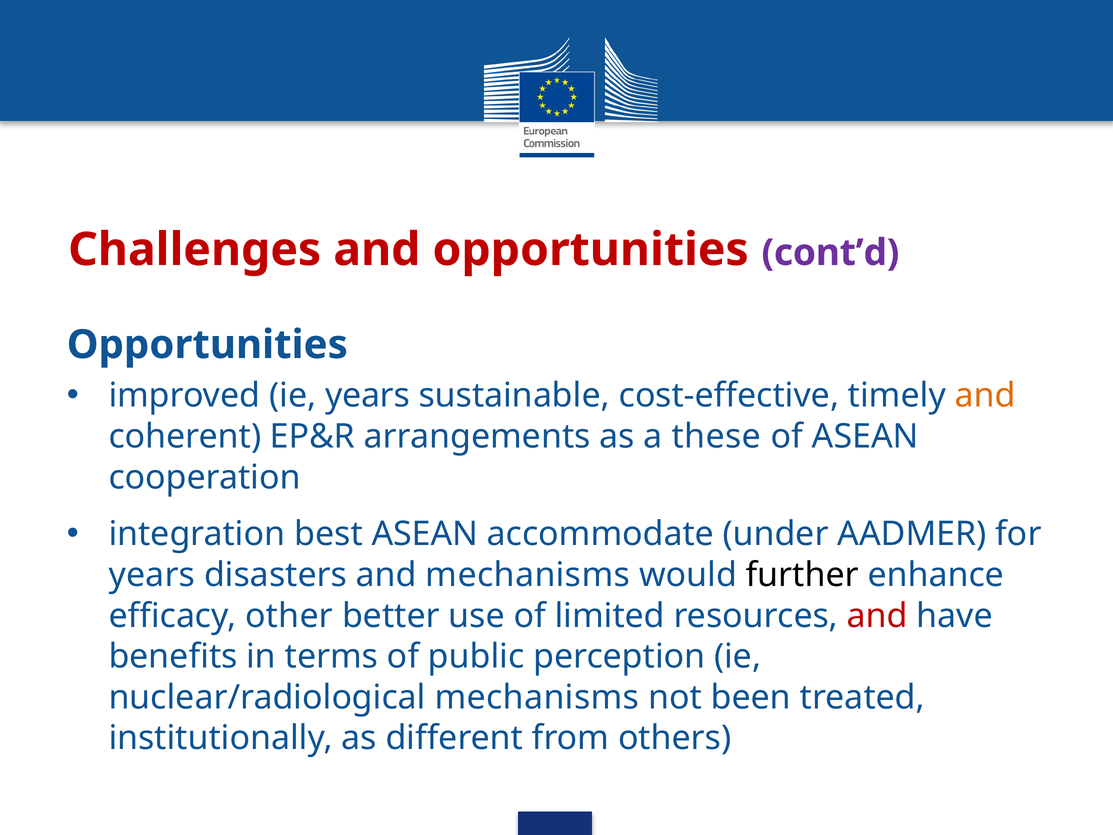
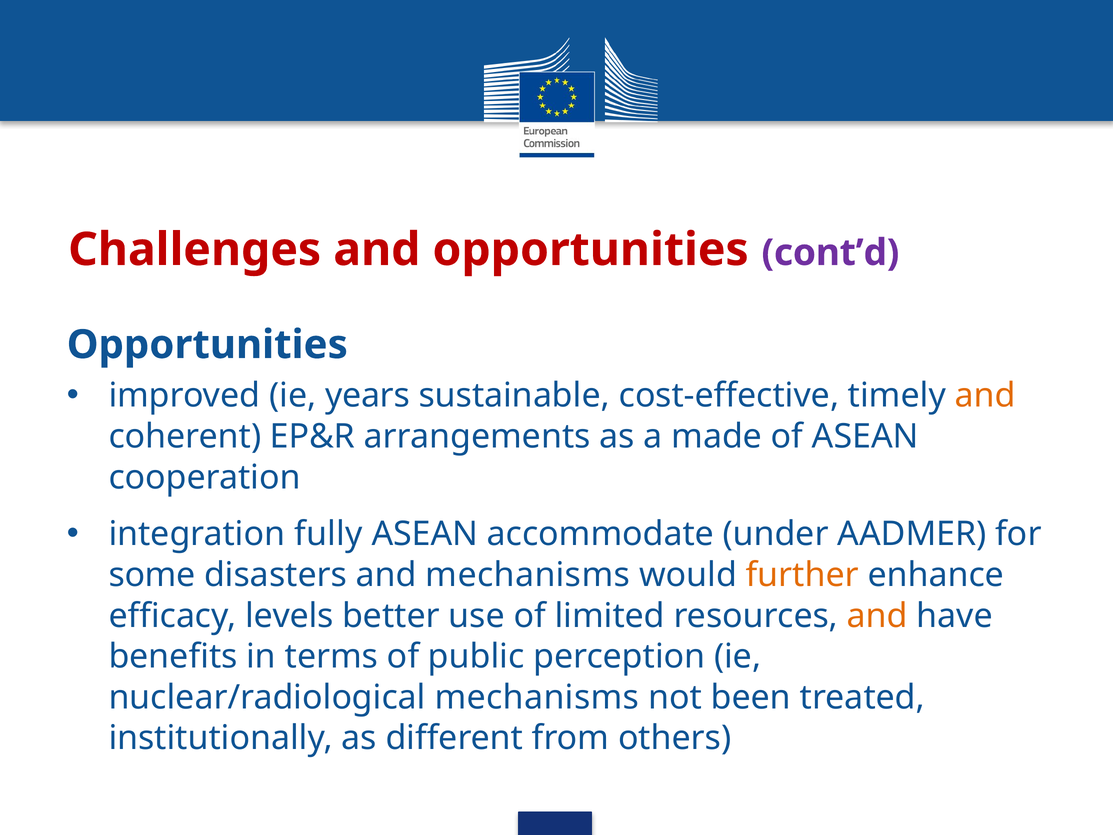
these: these -> made (717, 436)
best: best -> fully (328, 534)
years: years -> some (152, 575)
further colour: black -> orange (802, 575)
other: other -> levels (289, 616)
and colour: red -> orange (877, 616)
